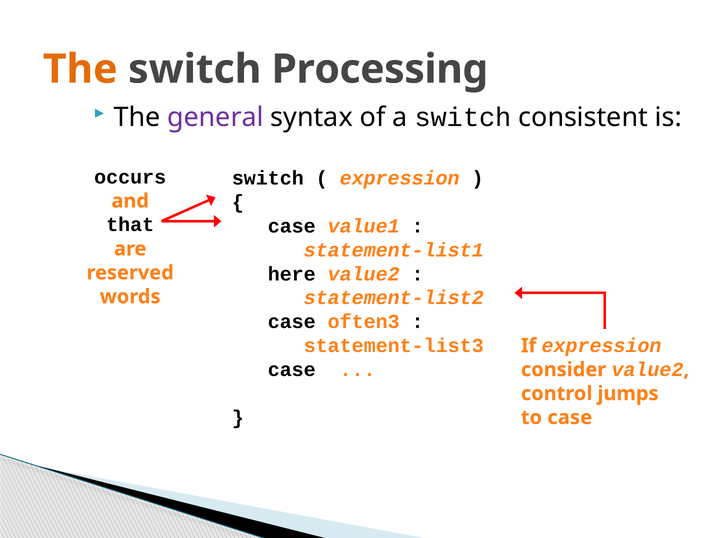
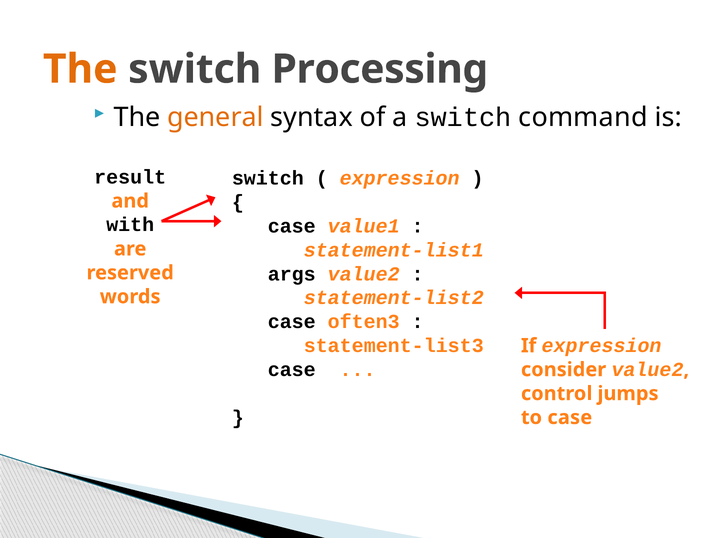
general colour: purple -> orange (215, 117)
consistent: consistent -> command (583, 117)
occurs: occurs -> result (130, 177)
that: that -> with (130, 225)
here: here -> args (292, 274)
